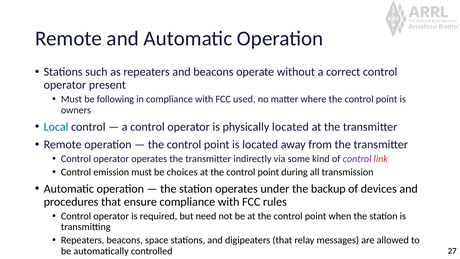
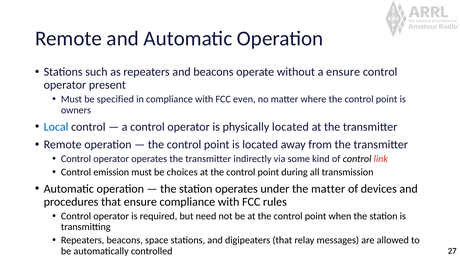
a correct: correct -> ensure (343, 72)
following: following -> specified (115, 99)
used: used -> even (244, 99)
control colour: purple -> black (357, 159)
the backup: backup -> matter (328, 189)
